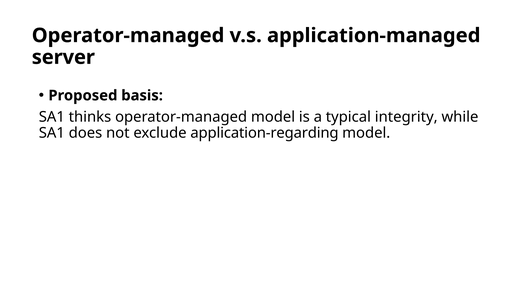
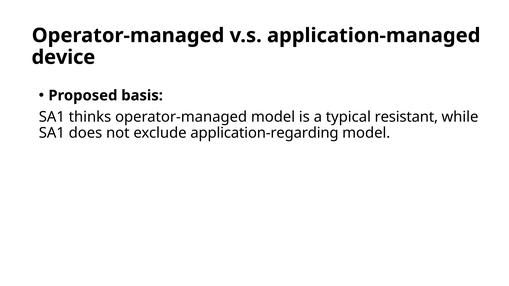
server: server -> device (63, 57)
integrity: integrity -> resistant (406, 117)
